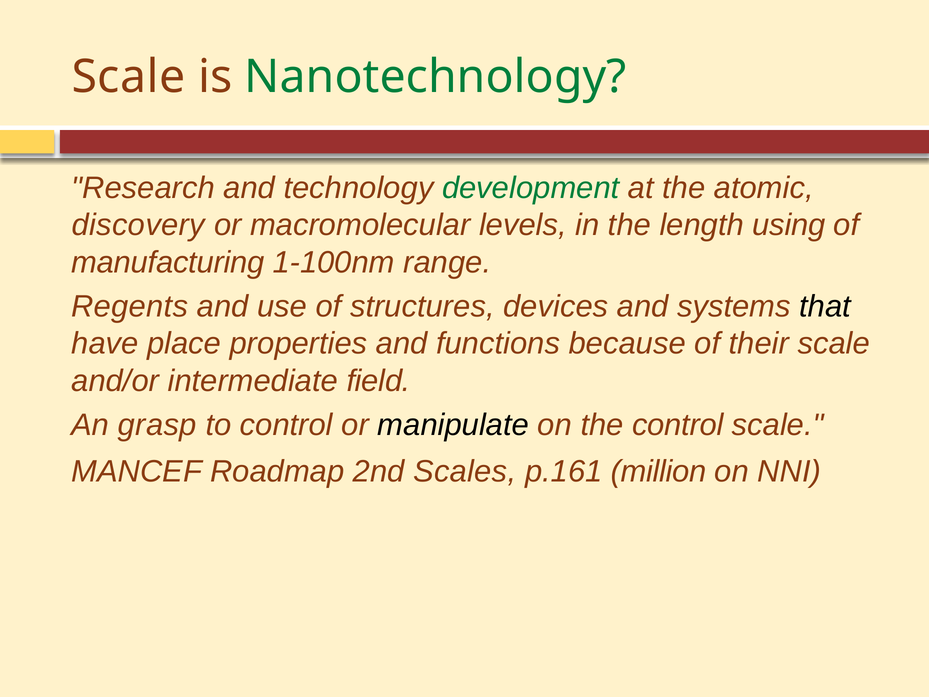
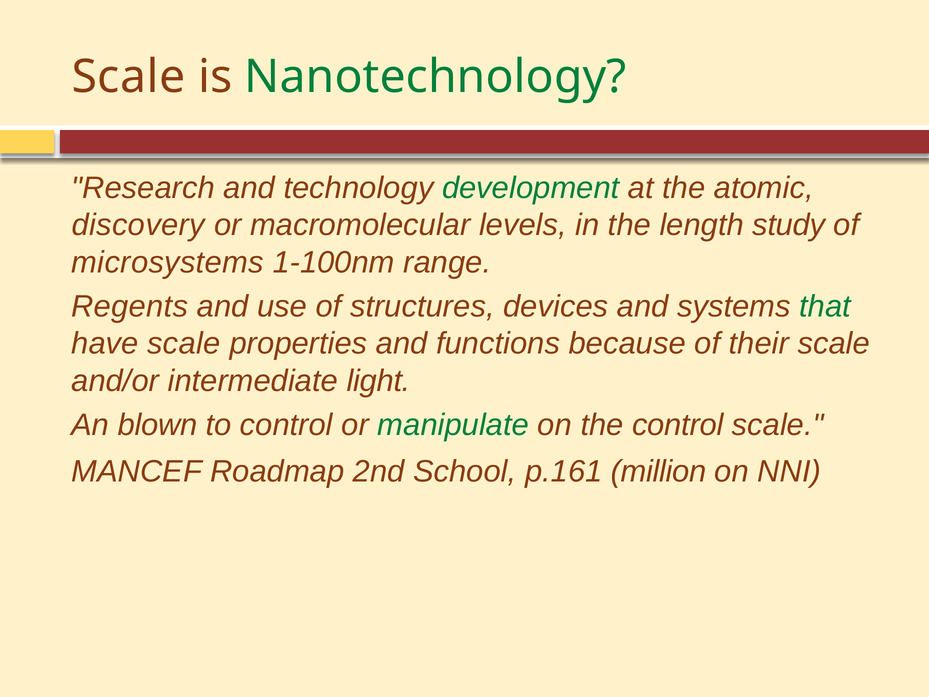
using: using -> study (789, 225)
manufacturing: manufacturing -> microsystems (168, 262)
that colour: black -> green (825, 306)
have place: place -> scale (184, 344)
field: field -> light (379, 381)
grasp: grasp -> blown (158, 425)
manipulate colour: black -> green (453, 425)
Scales: Scales -> School (465, 471)
